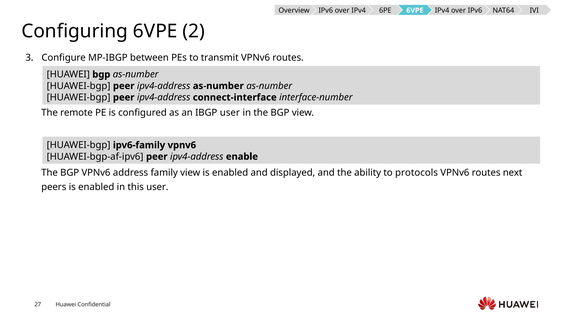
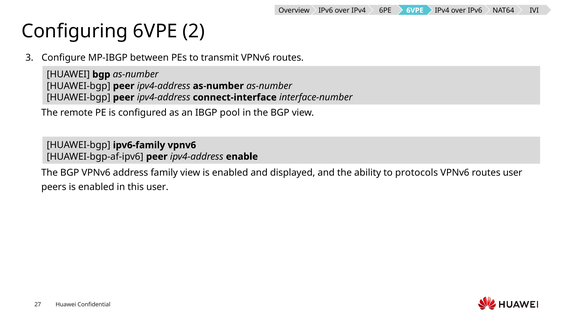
IBGP user: user -> pool (230, 113)
routes next: next -> user (513, 173)
